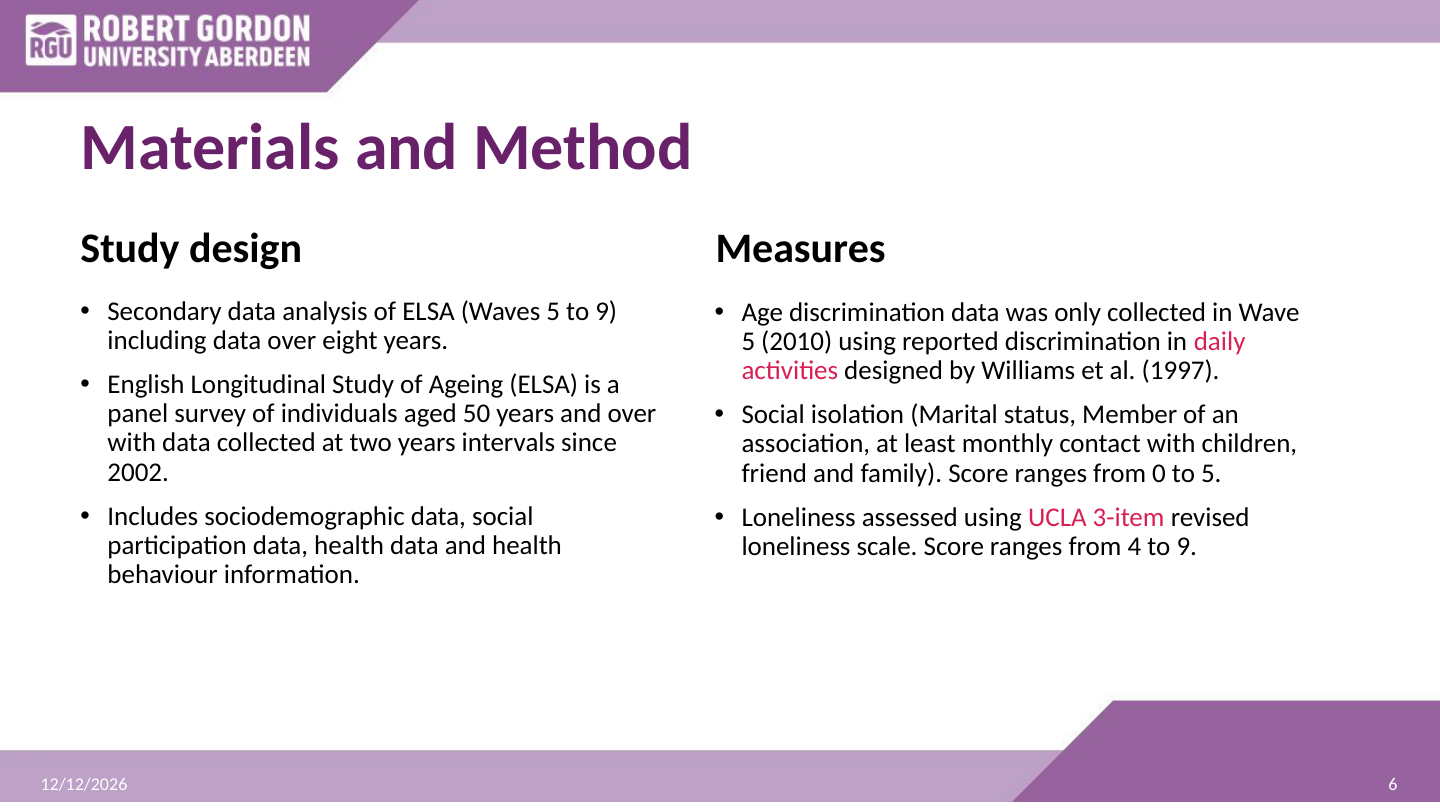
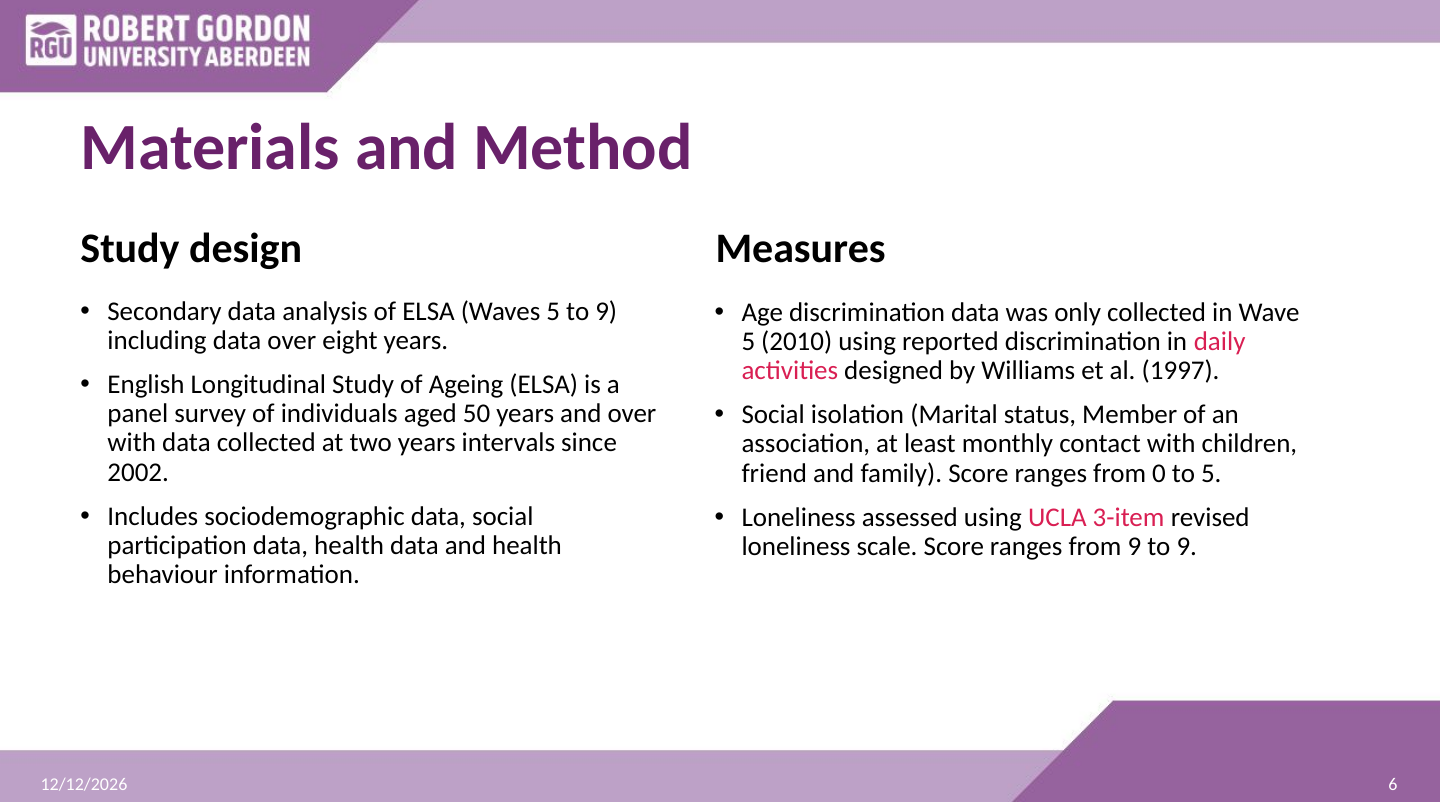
from 4: 4 -> 9 (1134, 547)
